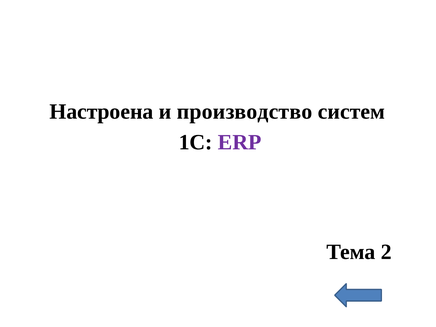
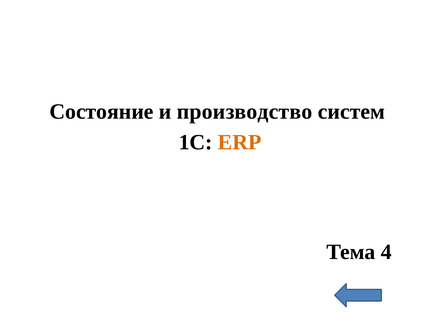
Настроена: Настроена -> Состояние (102, 112)
ERP colour: purple -> orange (240, 142)
2: 2 -> 4 (386, 252)
